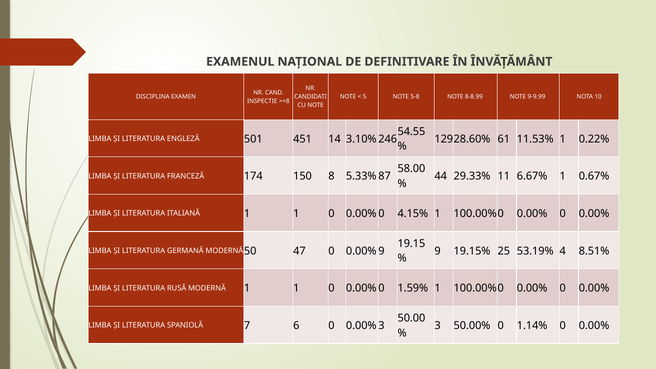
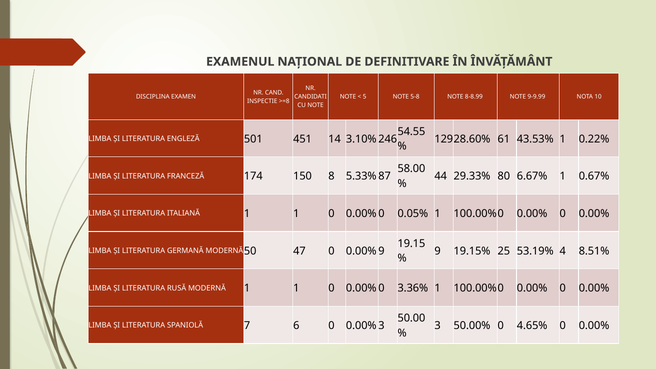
11.53%: 11.53% -> 43.53% (535, 139)
11: 11 -> 80 (504, 176)
4.15%: 4.15% -> 0.05% (413, 214)
1.59%: 1.59% -> 3.36% (413, 288)
1.14%: 1.14% -> 4.65% (532, 326)
